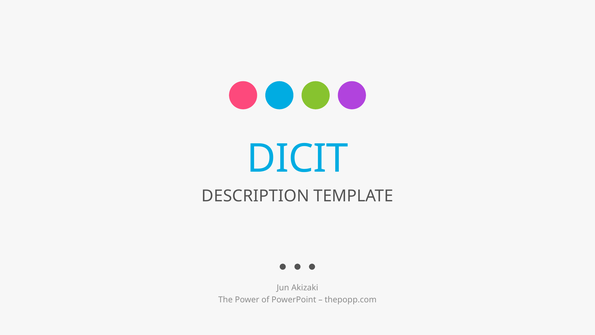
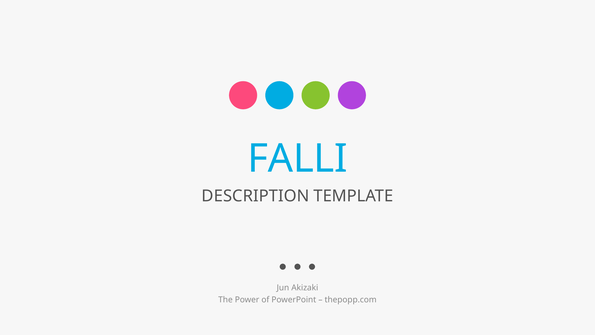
DICIT: DICIT -> FALLI (298, 159)
